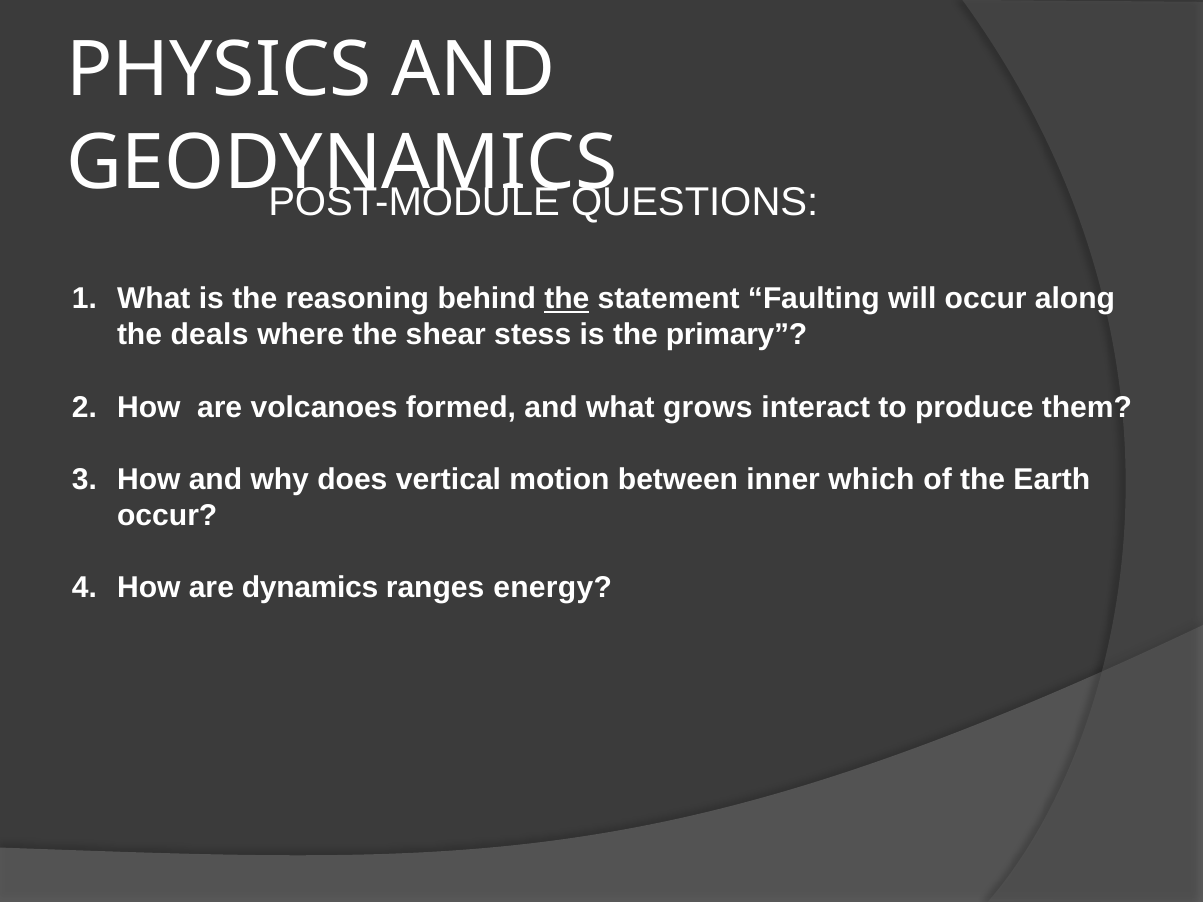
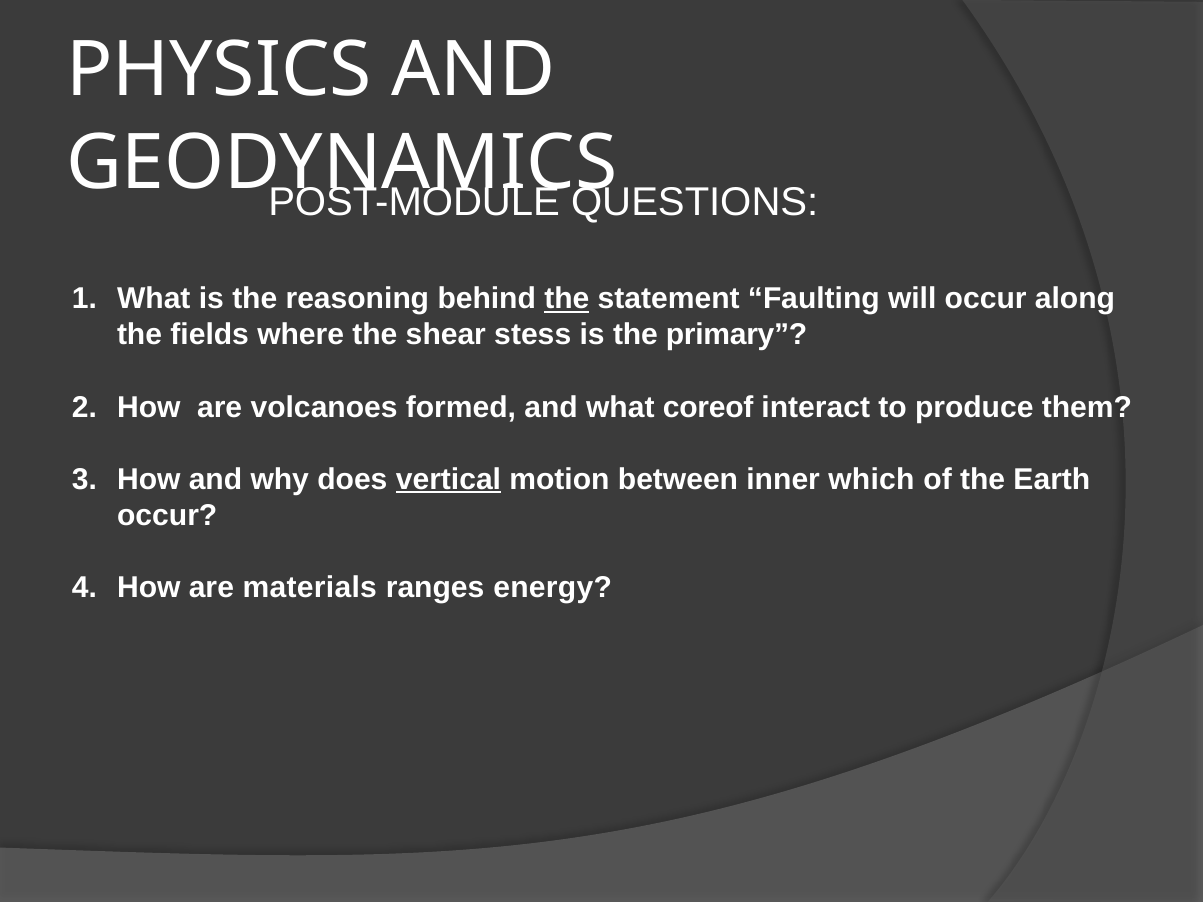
deals: deals -> fields (210, 335)
grows: grows -> coreof (708, 407)
vertical underline: none -> present (448, 479)
dynamics: dynamics -> materials (310, 588)
